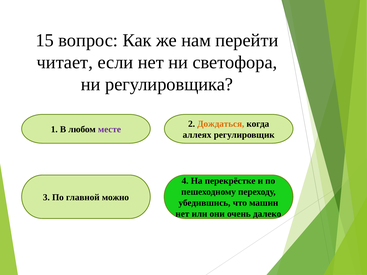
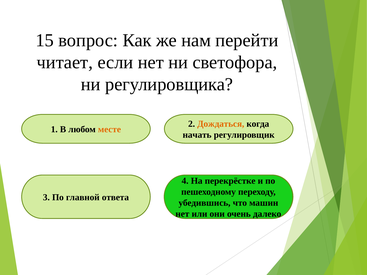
месте colour: purple -> orange (109, 130)
аллеях: аллеях -> начать (197, 135)
можно: можно -> ответа (115, 198)
